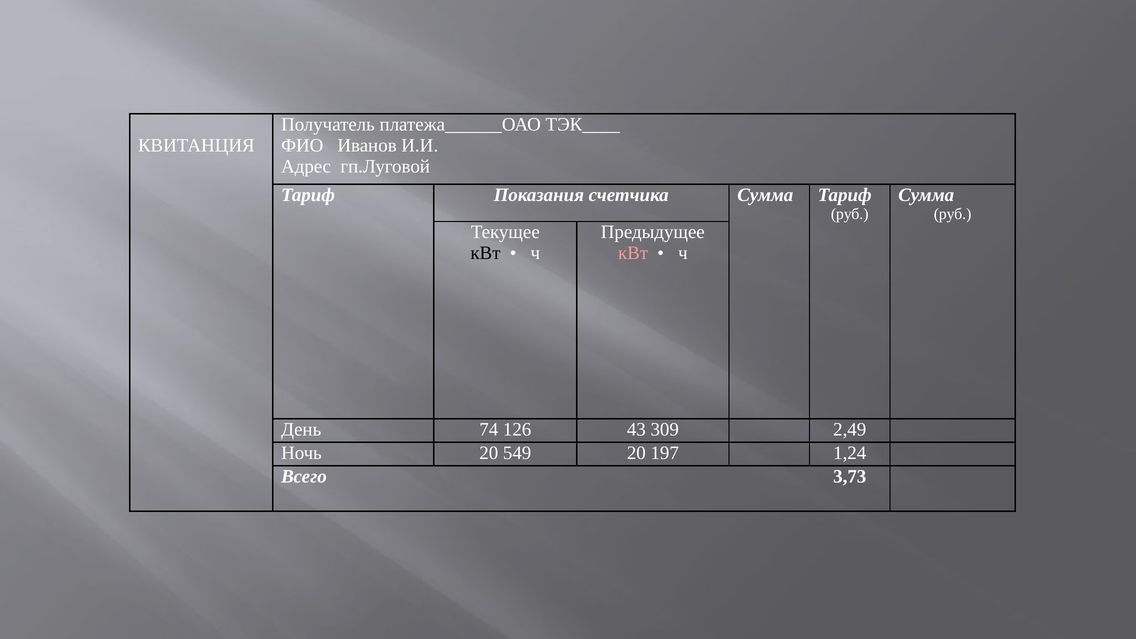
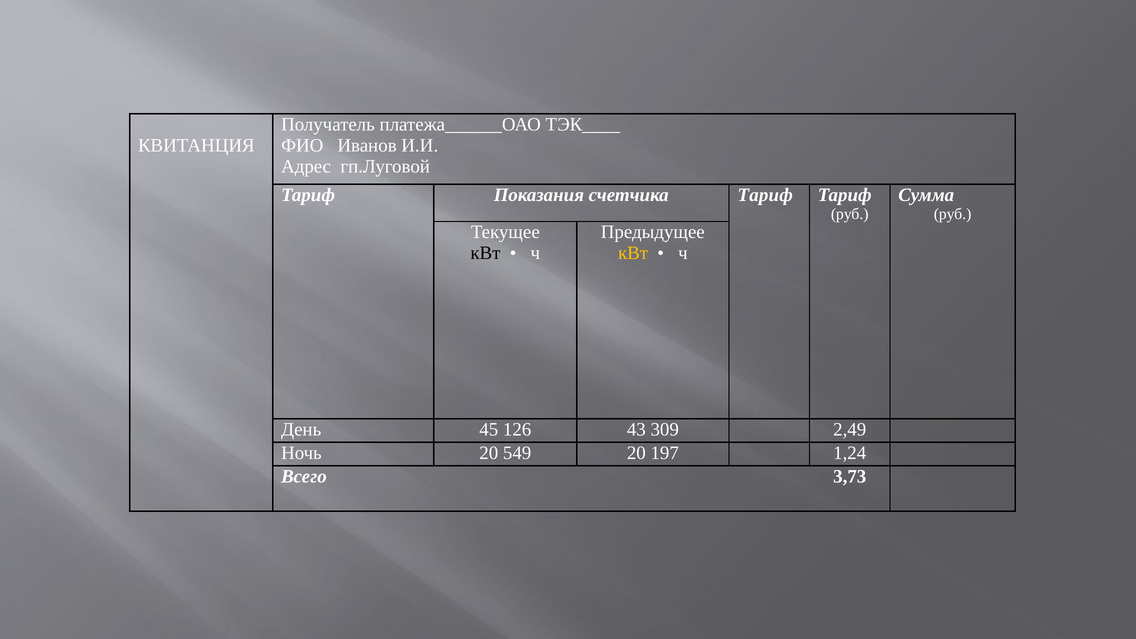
счетчика Сумма: Сумма -> Тариф (765, 195)
кВт colour: pink -> yellow (633, 253)
74: 74 -> 45 (489, 430)
